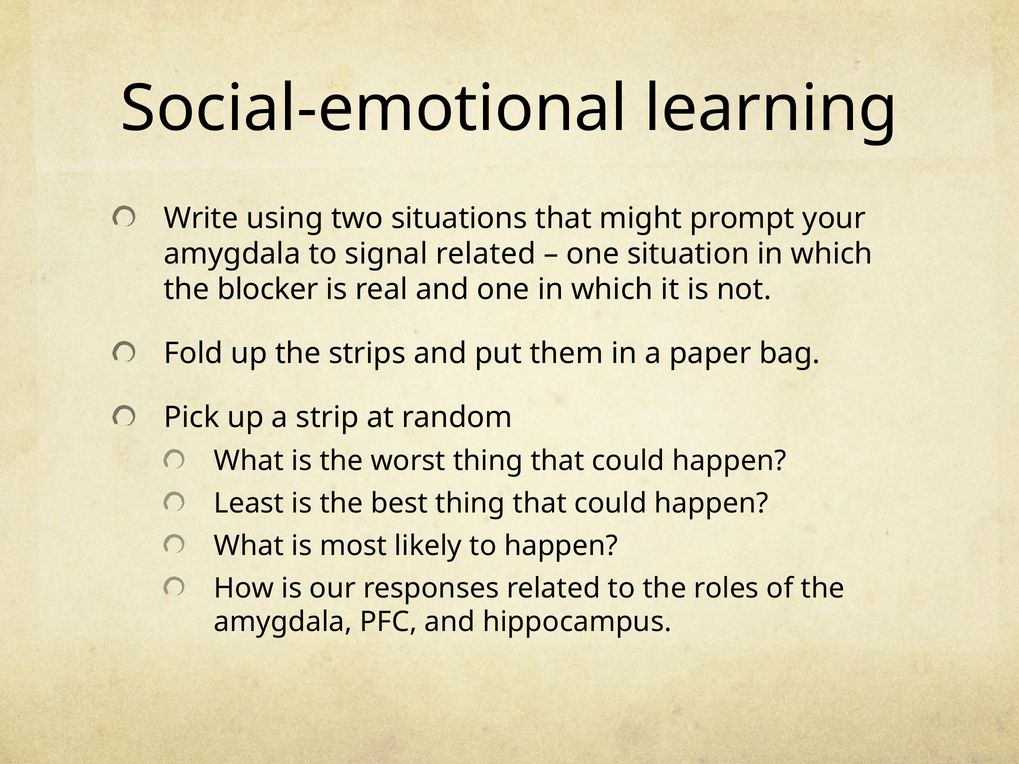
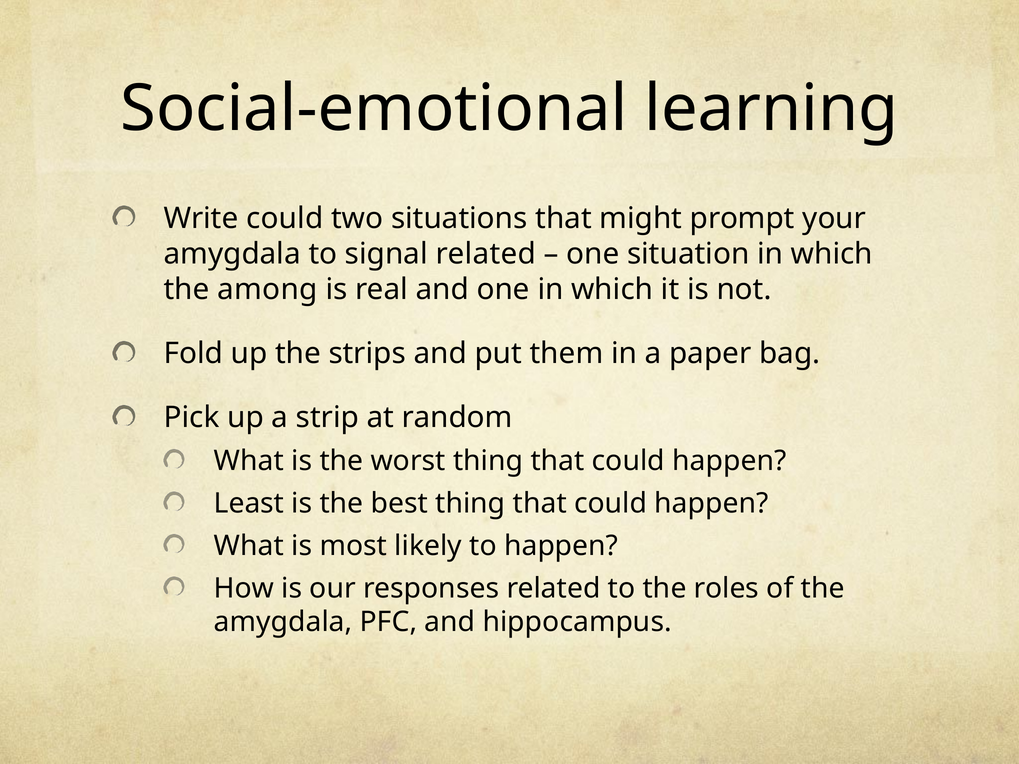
Write using: using -> could (285, 218)
blocker: blocker -> among (267, 290)
